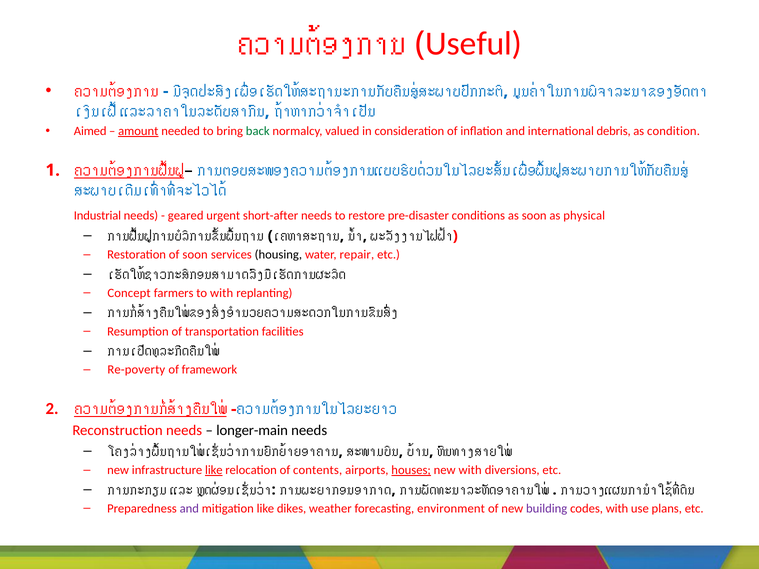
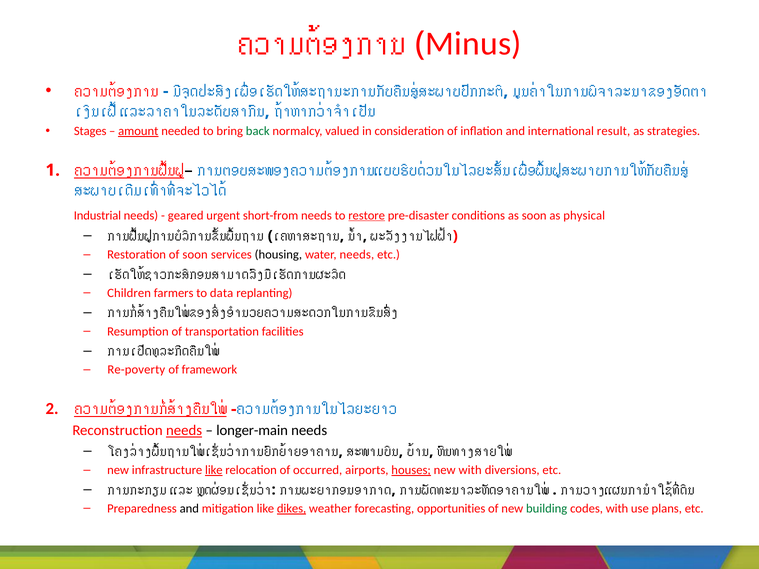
Useful: Useful -> Minus (474, 43)
Aimed: Aimed -> Stages (90, 131)
debris: debris -> result (614, 131)
condition: condition -> strategies (674, 131)
short-after: short-after -> short-from (271, 215)
restore underline: none -> present (367, 215)
water repair: repair -> needs (357, 255)
Concept: Concept -> Children (129, 293)
to with: with -> data (222, 293)
needs underline: none -> present (184, 431)
contents: contents -> occurred (318, 470)
and colour: purple -> black (189, 509)
dikes underline: none -> present (292, 509)
environment: environment -> opportunities (451, 509)
building colour: purple -> green (547, 509)
